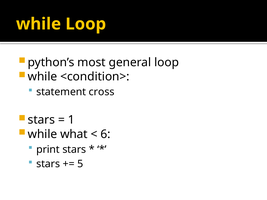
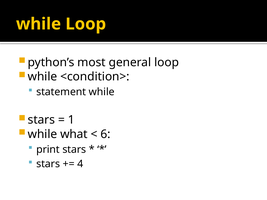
statement cross: cross -> while (102, 92)
5: 5 -> 4 (80, 164)
